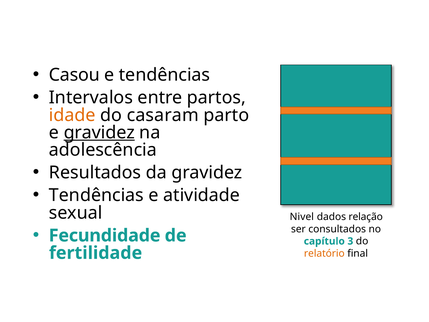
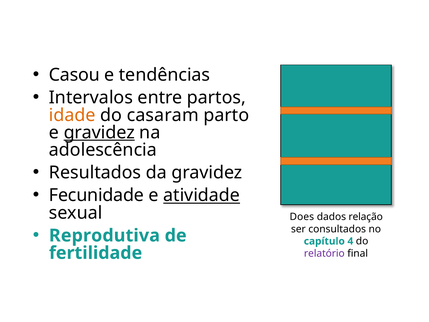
Tendências: Tendências -> Fecunidade (97, 195)
atividade underline: none -> present (202, 195)
Nivel: Nivel -> Does (302, 217)
Fecundidade: Fecundidade -> Reprodutiva (104, 235)
3: 3 -> 4 (350, 241)
relatório colour: orange -> purple (324, 253)
